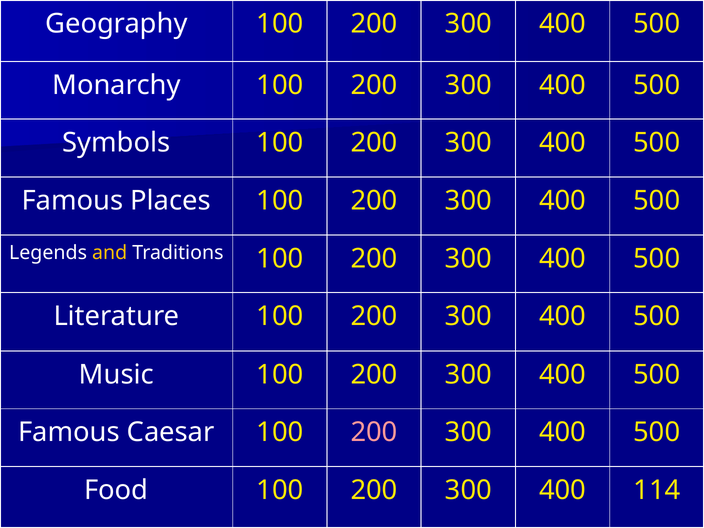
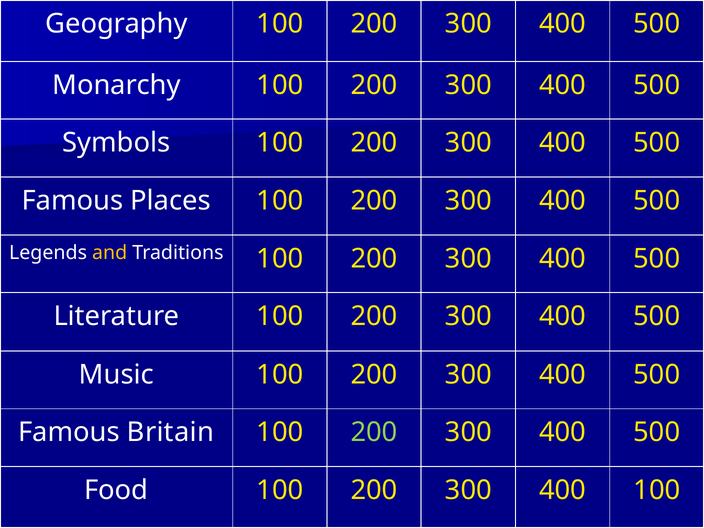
Caesar: Caesar -> Britain (171, 432)
200 colour: pink -> light green (374, 432)
400 114: 114 -> 100 (657, 490)
